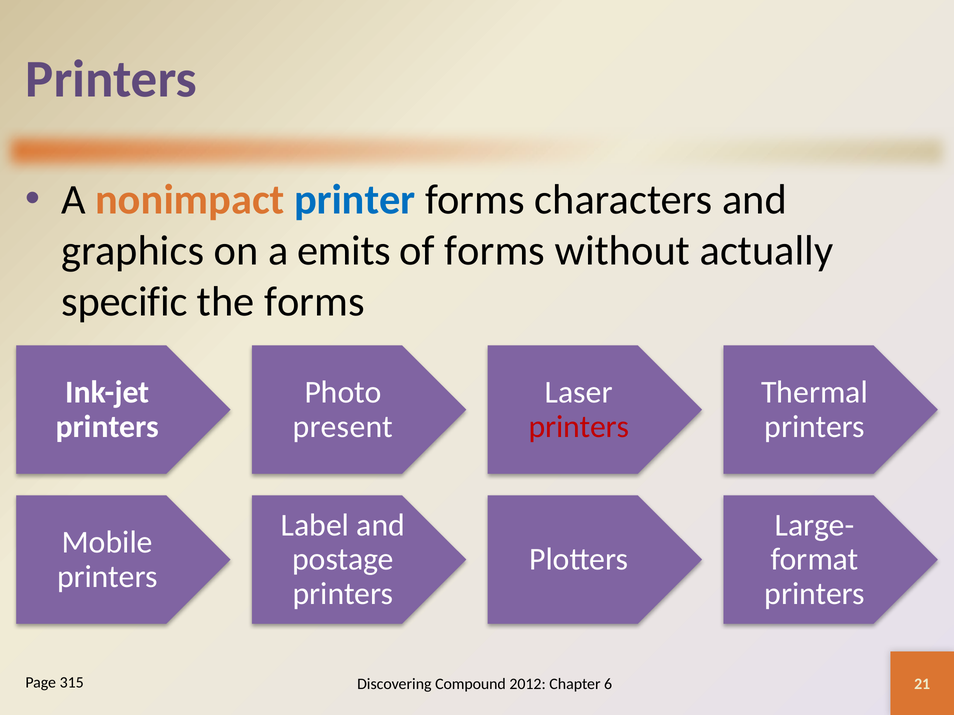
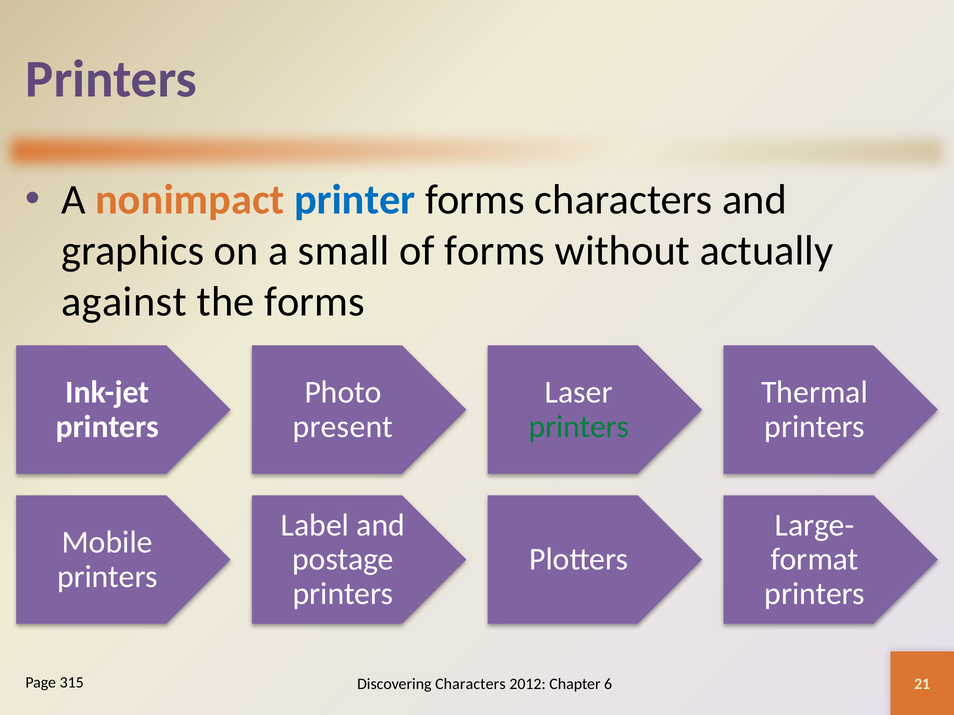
emits: emits -> small (344, 251)
specific: specific -> against (124, 302)
printers colour: red -> green (579, 427)
Discovering Compound: Compound -> Characters (470, 685)
